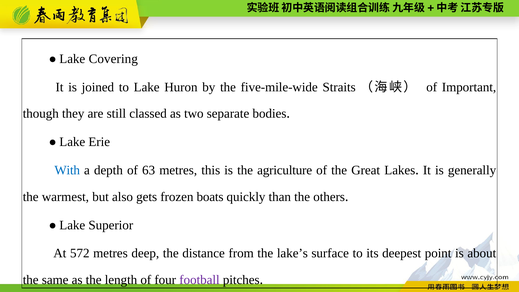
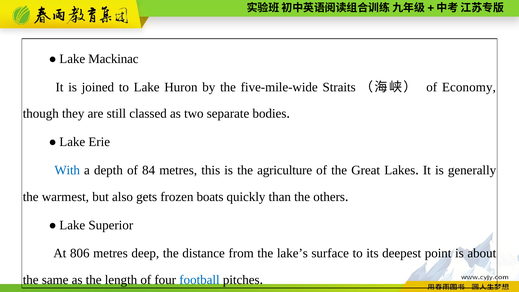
Covering: Covering -> Mackinac (113, 59)
Important: Important -> Economy (469, 87)
63: 63 -> 84 (149, 170)
572: 572 -> 806 (80, 253)
football colour: purple -> blue (199, 280)
